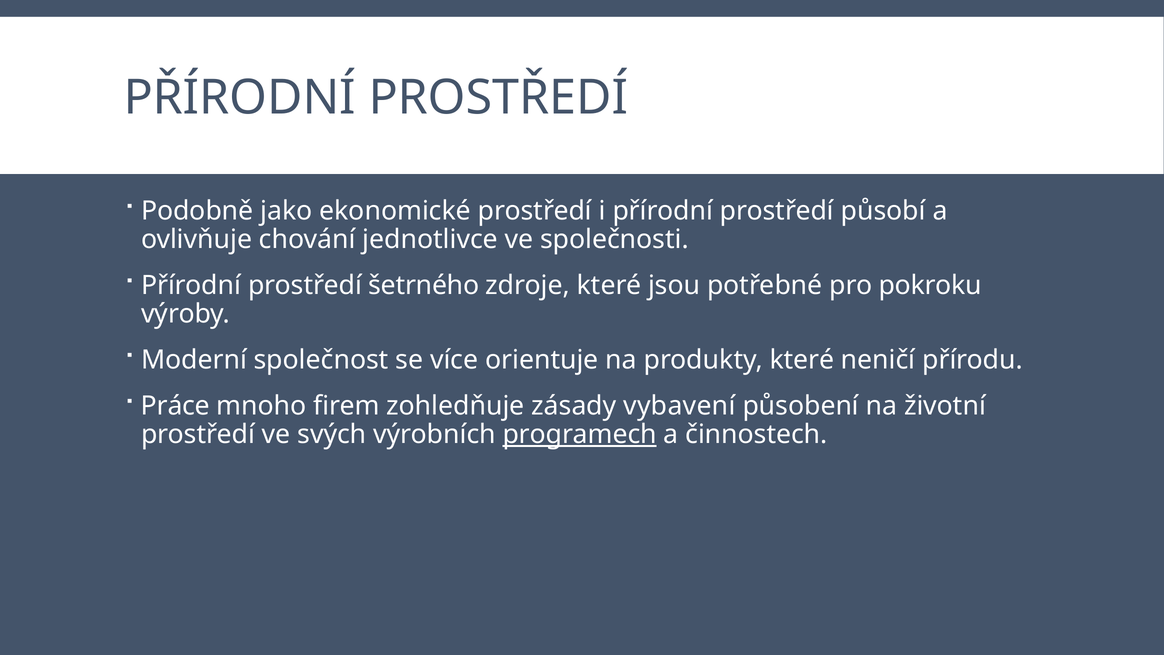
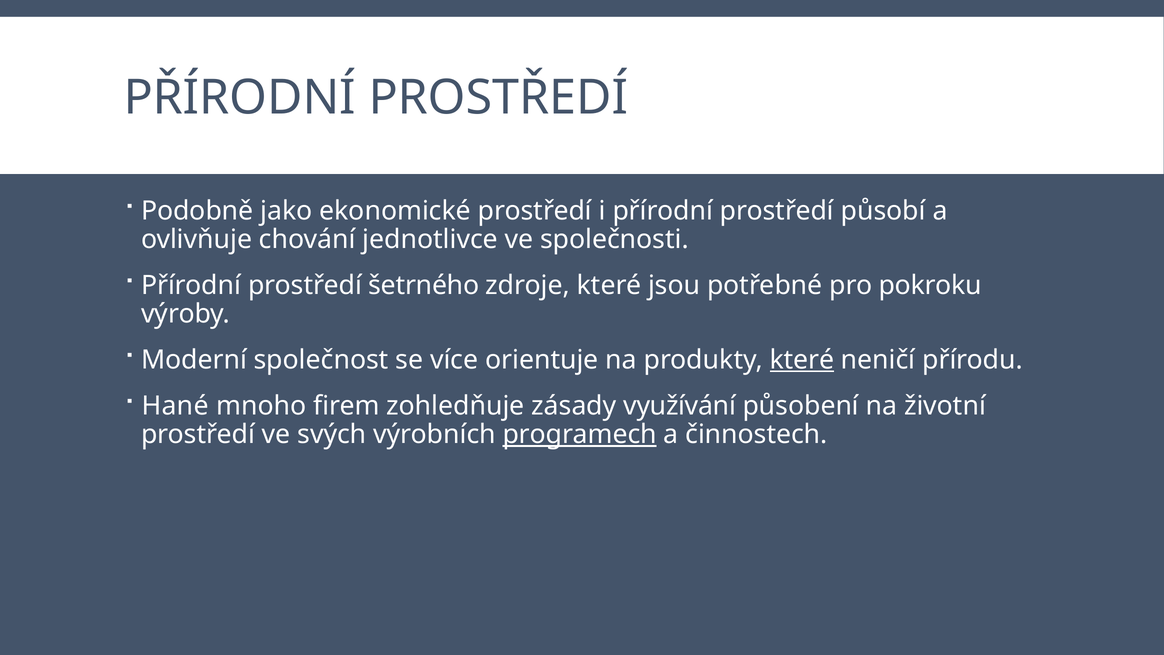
které underline: none -> present (802, 360)
Práce: Práce -> Hané (175, 406)
vybavení: vybavení -> využívání (680, 406)
